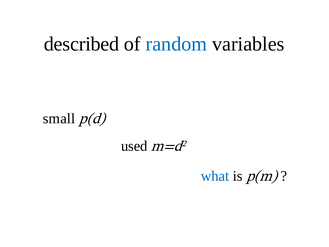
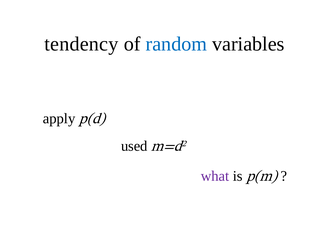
described: described -> tendency (81, 44)
small: small -> apply (59, 118)
what colour: blue -> purple (215, 176)
